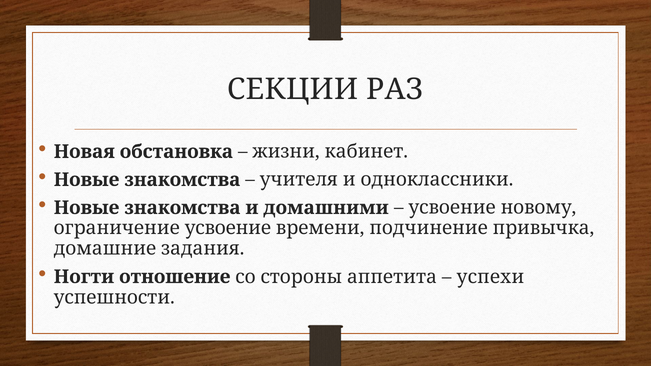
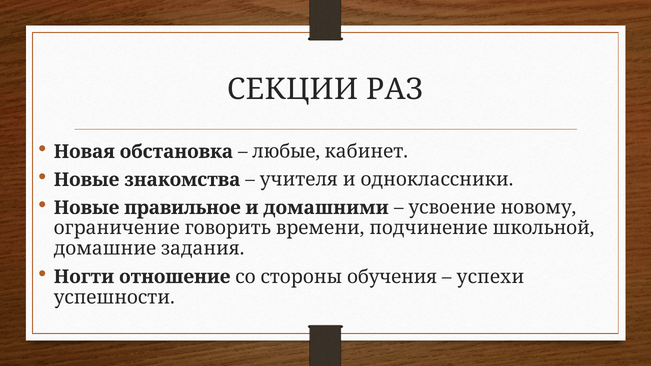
жизни: жизни -> любые (286, 152)
знакомства: знакомства -> правильное (183, 208)
ограничение усвоение: усвоение -> говорить (228, 228)
привычка: привычка -> школьной (544, 228)
аппетита: аппетита -> обучения (392, 277)
